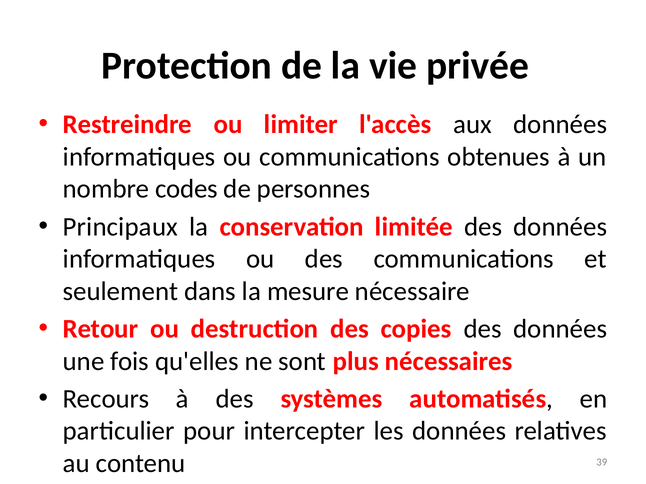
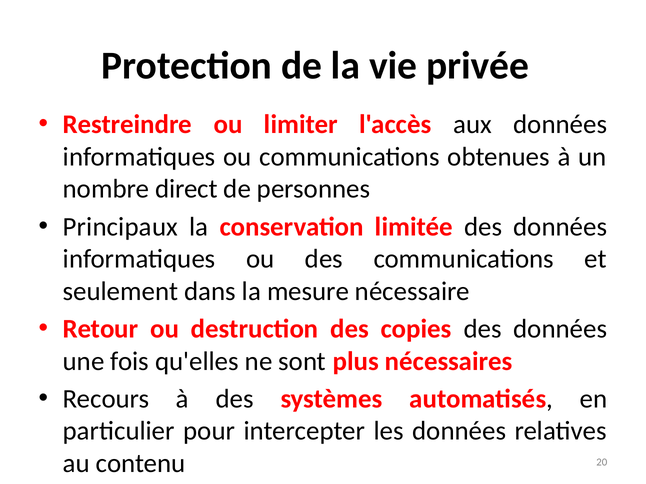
codes: codes -> direct (186, 189)
39: 39 -> 20 (602, 463)
